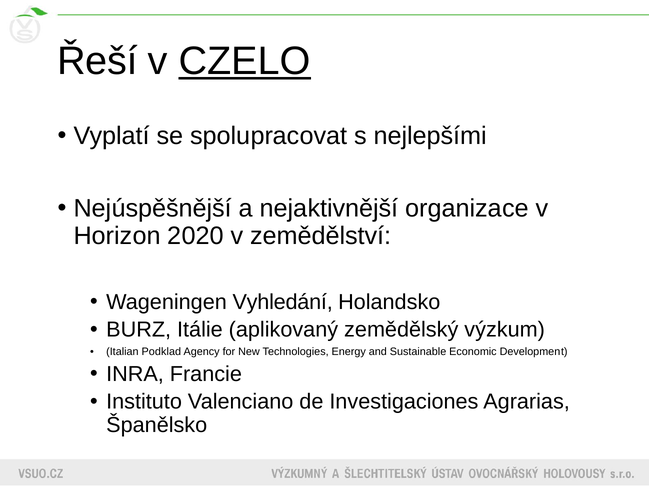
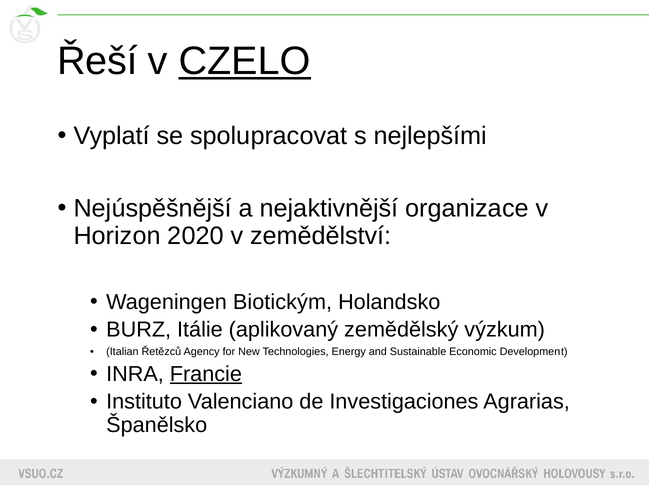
Vyhledání: Vyhledání -> Biotickým (282, 302)
Podklad: Podklad -> Řetězců (161, 352)
Francie underline: none -> present (206, 374)
